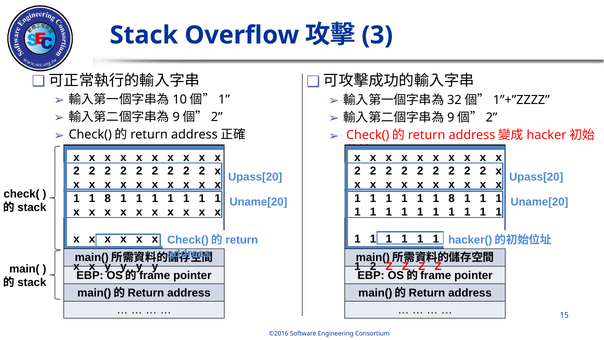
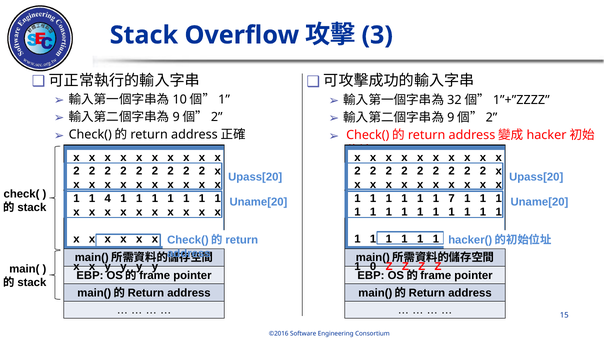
8: 8 -> 4 (108, 198)
1 1 1 8: 8 -> 7 (452, 198)
1 2: 2 -> 0 (373, 266)
